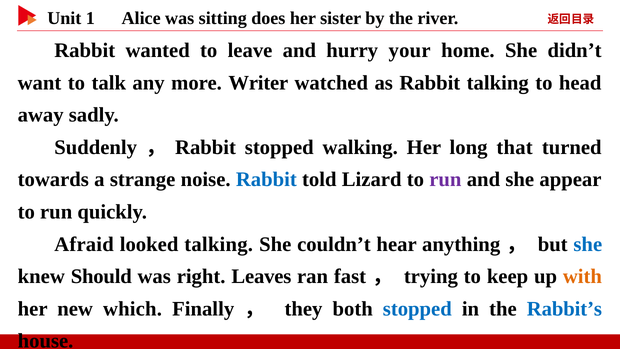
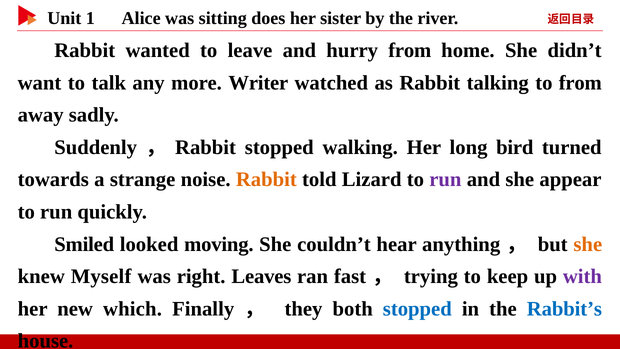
hurry your: your -> from (410, 51)
to head: head -> from (580, 83)
that: that -> bird (515, 147)
Rabbit colour: blue -> orange (266, 180)
Afraid: Afraid -> Smiled (84, 244)
looked talking: talking -> moving (219, 244)
she colour: blue -> orange (588, 244)
Should: Should -> Myself (101, 276)
with colour: orange -> purple (582, 276)
